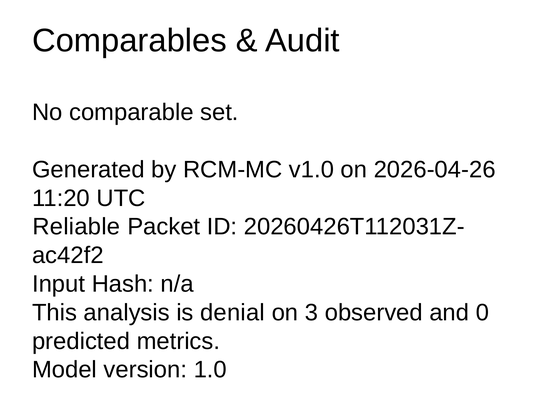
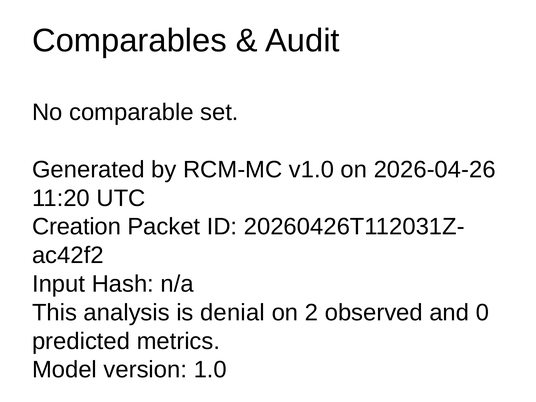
Reliable: Reliable -> Creation (76, 227)
3: 3 -> 2 (312, 313)
